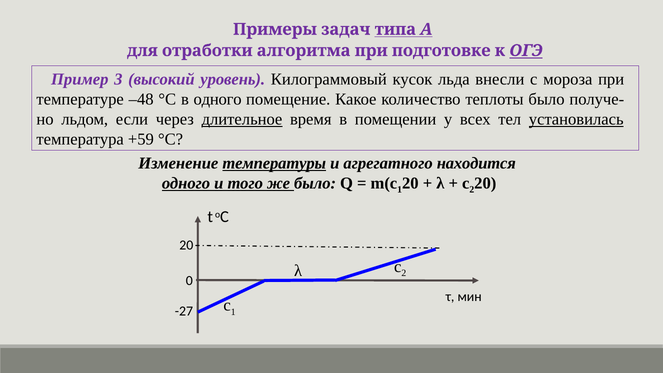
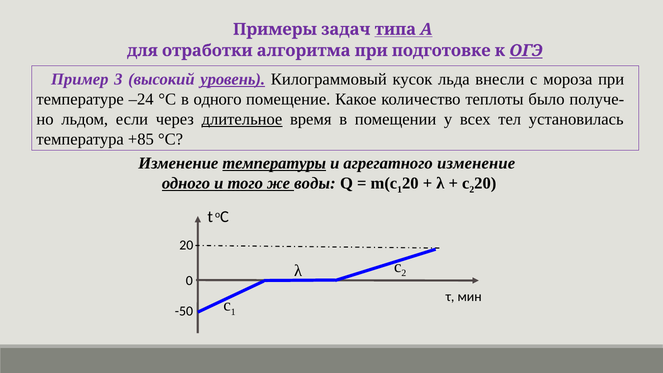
уровень underline: none -> present (233, 79)
–48: –48 -> –24 (141, 99)
установилась underline: present -> none (576, 119)
+59: +59 -> +85 (141, 139)
агрегатного находится: находится -> изменение (476, 163)
же было: было -> воды (315, 183)
-27: -27 -> -50 (184, 311)
